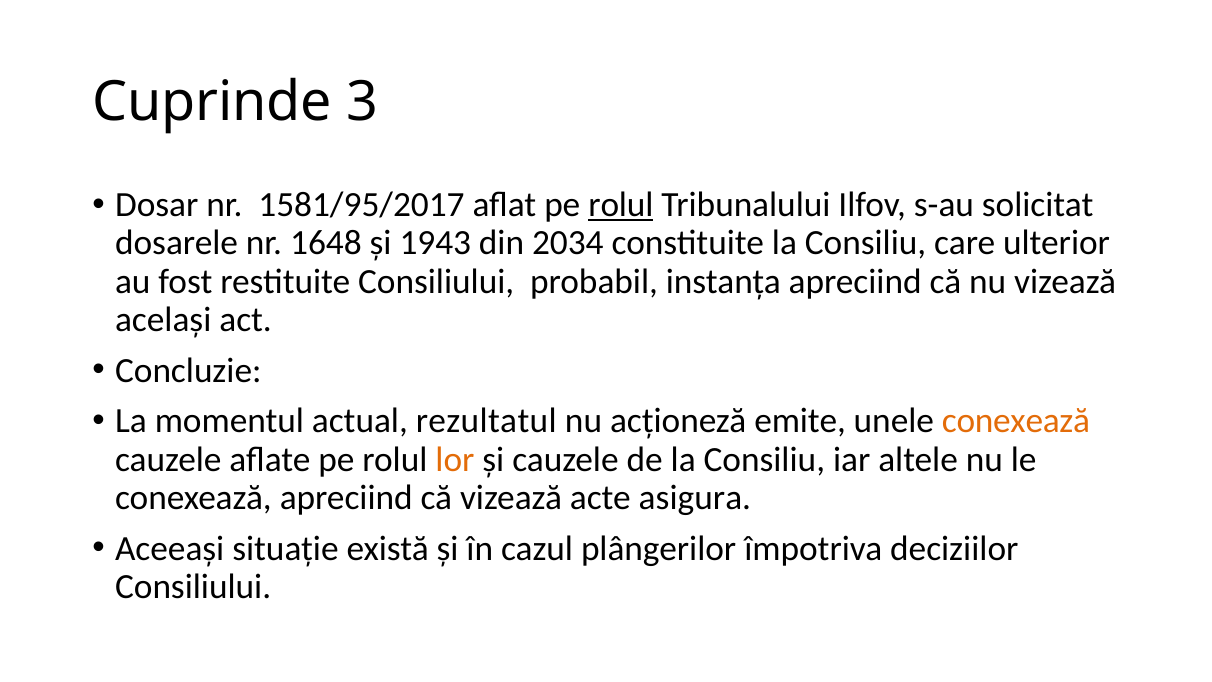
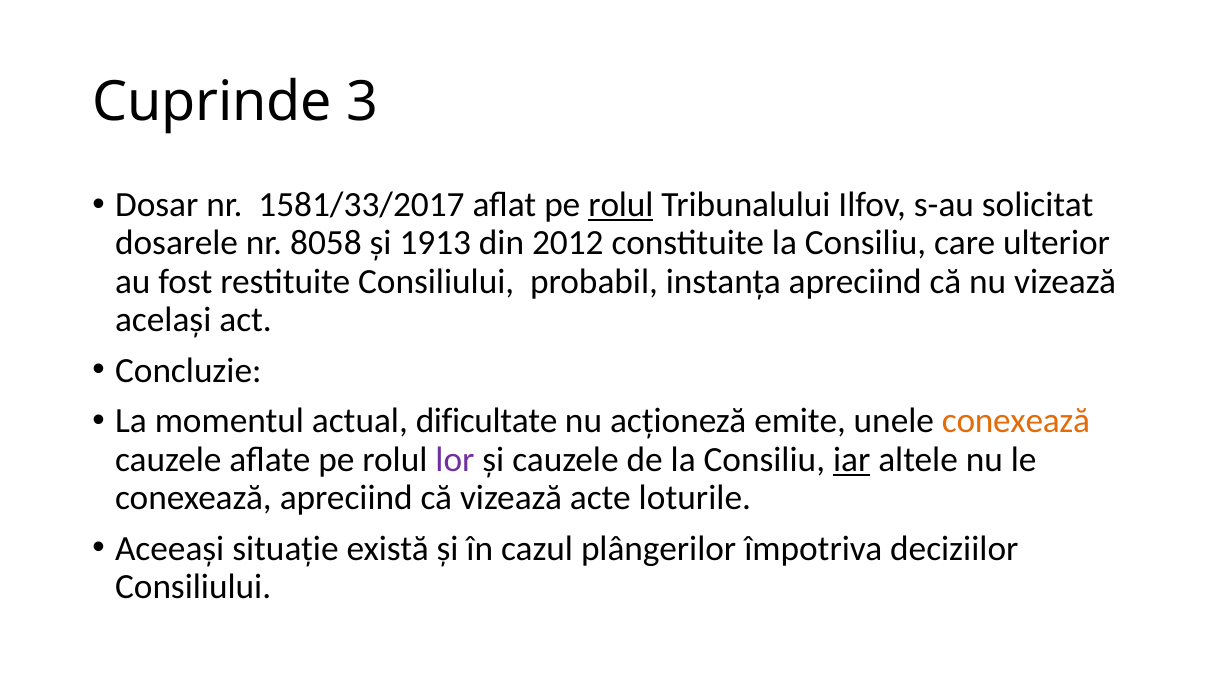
1581/95/2017: 1581/95/2017 -> 1581/33/2017 (362, 205)
1648: 1648 -> 8058 (326, 243)
1943: 1943 -> 1913 (435, 243)
2034: 2034 -> 2012 (568, 243)
rezultatul: rezultatul -> dificultate (487, 421)
lor colour: orange -> purple (455, 459)
iar underline: none -> present (852, 459)
asigura: asigura -> loturile (695, 497)
